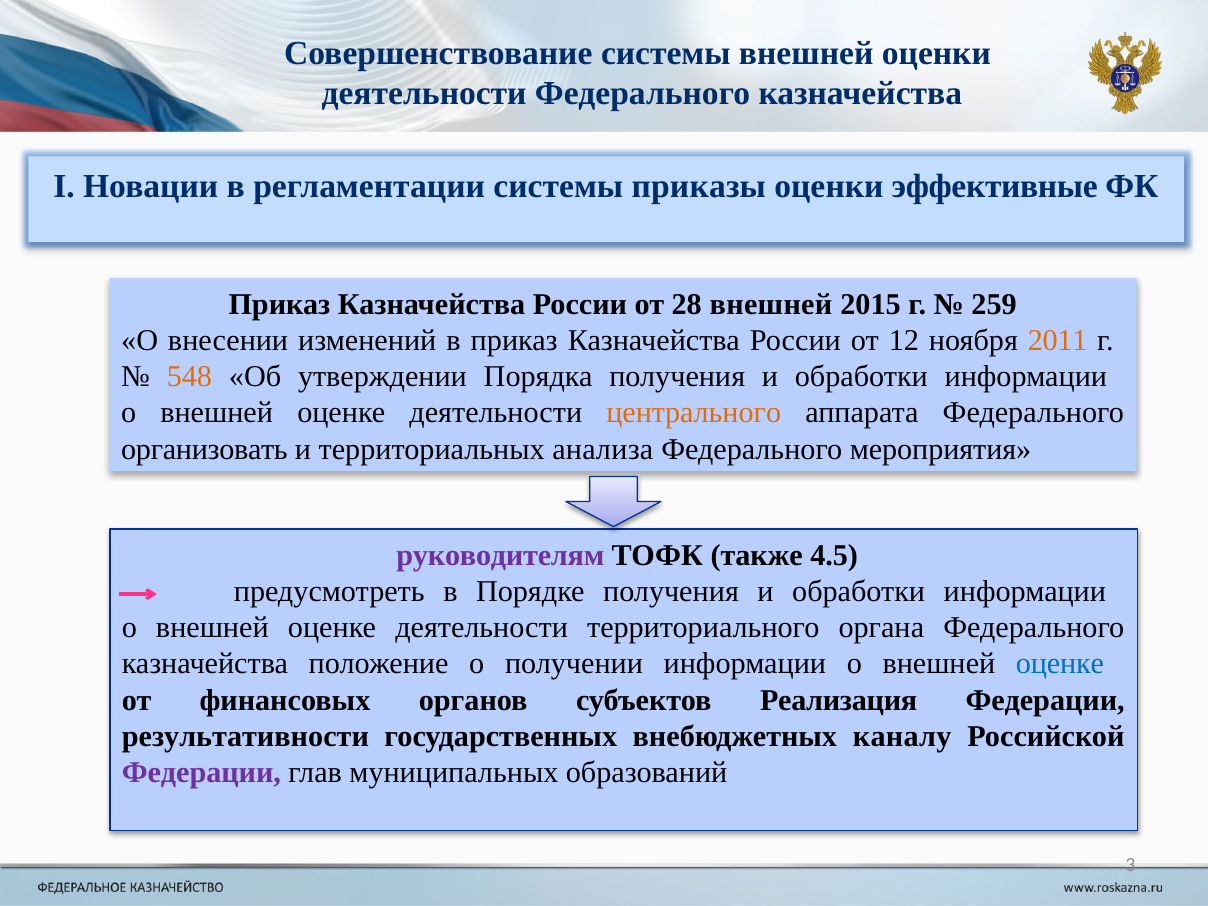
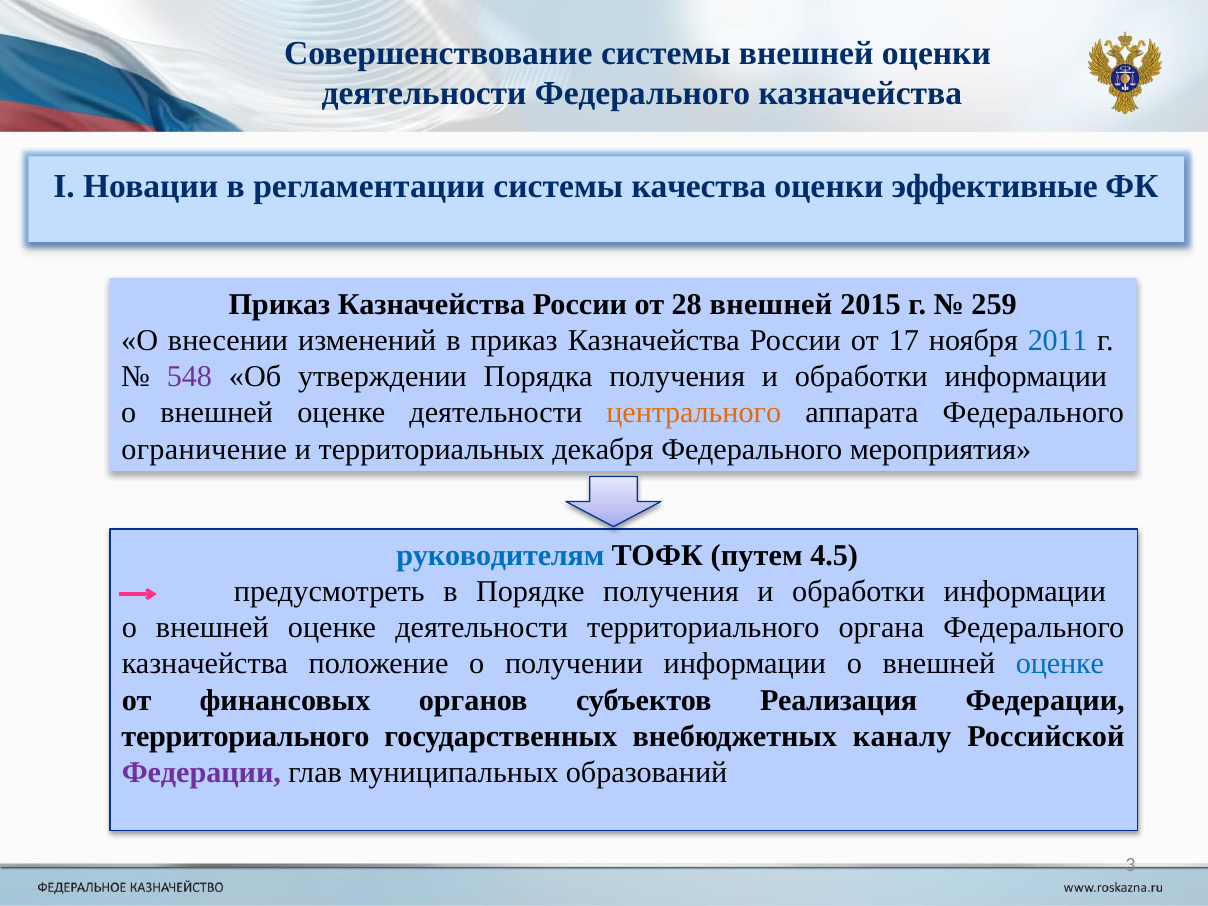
приказы: приказы -> качества (699, 186)
12: 12 -> 17 (904, 340)
2011 colour: orange -> blue (1058, 340)
548 colour: orange -> purple (189, 377)
организовать: организовать -> ограничение (204, 449)
анализа: анализа -> декабря (603, 449)
руководителям colour: purple -> blue (500, 555)
также: также -> путем (757, 555)
результативности: результативности -> территориального (246, 736)
